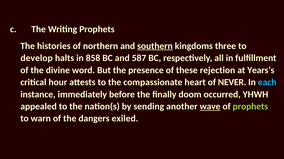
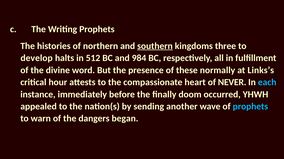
858: 858 -> 512 (93, 58)
587: 587 -> 984 (139, 58)
rejection: rejection -> normally (218, 70)
Years’s: Years’s -> Links’s (261, 70)
wave underline: present -> none (210, 107)
prophets colour: light green -> light blue (250, 107)
exiled: exiled -> began (125, 119)
